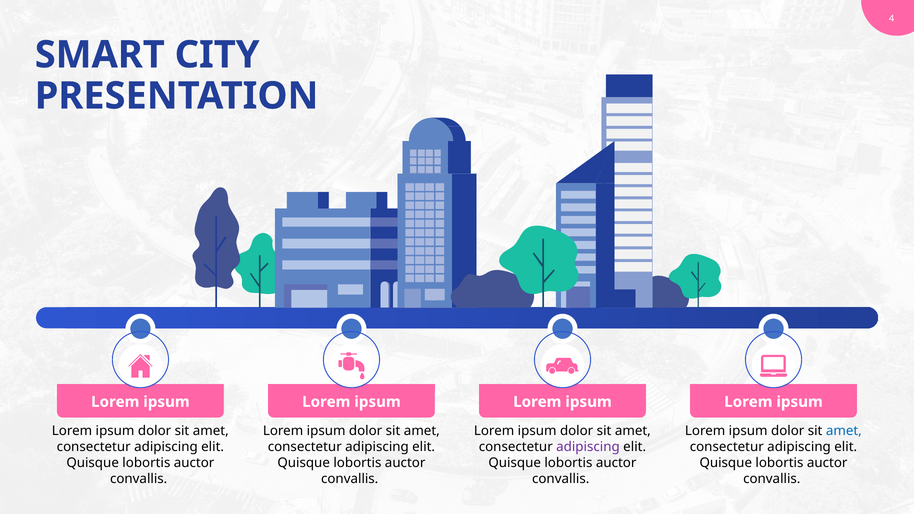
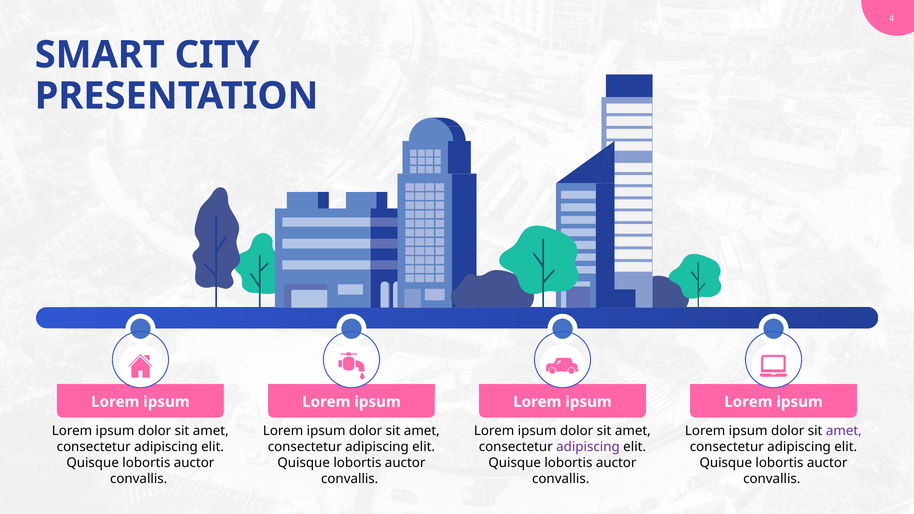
amet colour: blue -> purple (844, 431)
